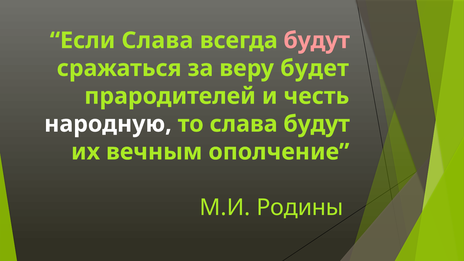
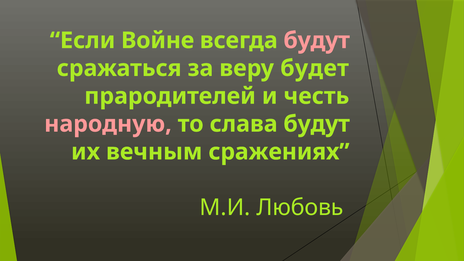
Если Слава: Слава -> Войне (158, 40)
народную colour: white -> pink (108, 124)
ополчение: ополчение -> сражениях (279, 152)
Родины: Родины -> Любовь (300, 208)
